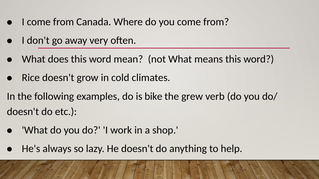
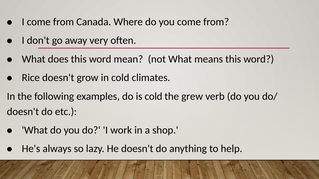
is bike: bike -> cold (153, 96)
